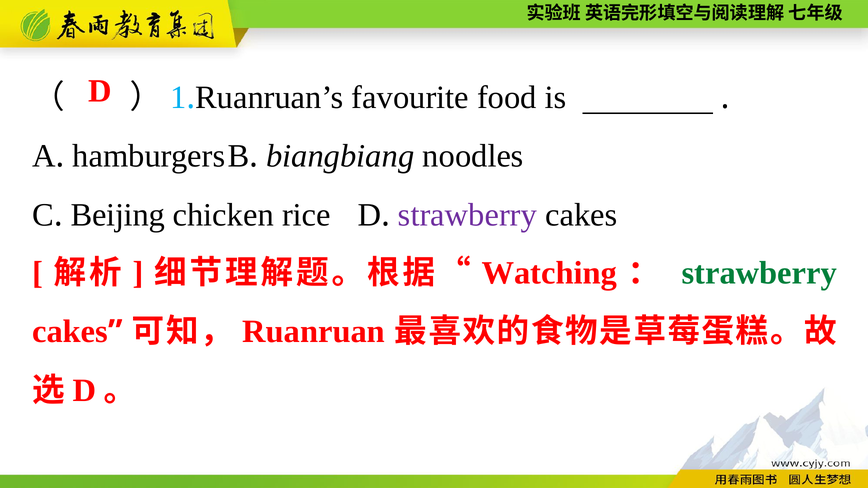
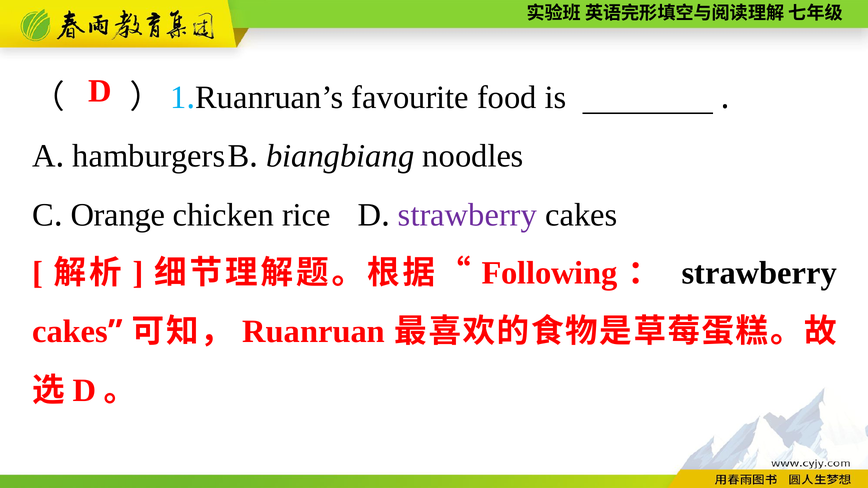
Beijing: Beijing -> Orange (118, 215)
Watching: Watching -> Following (550, 273)
strawberry colour: green -> black (759, 273)
